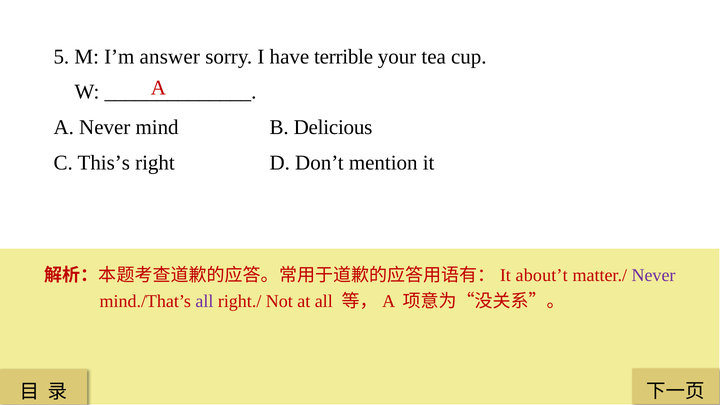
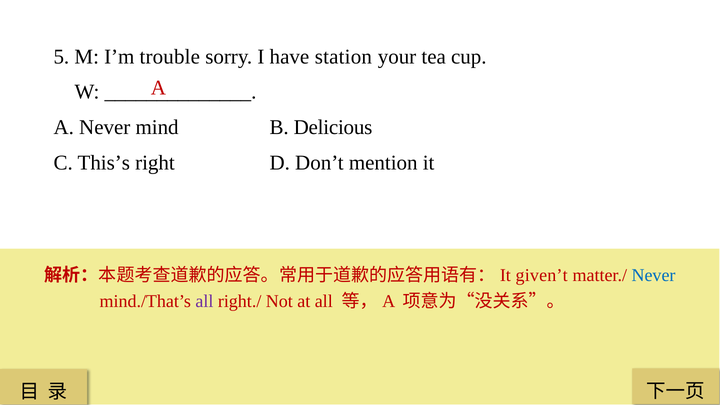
answer: answer -> trouble (170, 57)
terrible: terrible -> station (343, 57)
about’t: about’t -> given’t (542, 275)
Never colour: purple -> blue (653, 275)
